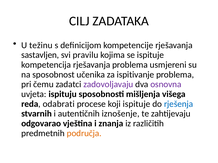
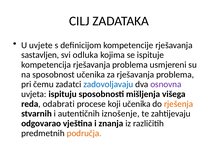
težinu: težinu -> uvjete (41, 45)
pravilu: pravilu -> odluka (85, 55)
za ispitivanje: ispitivanje -> rješavanja (135, 75)
zadovoljavaju colour: purple -> blue (108, 85)
koji ispituje: ispituje -> učenika (137, 104)
rješenja colour: blue -> orange (179, 104)
